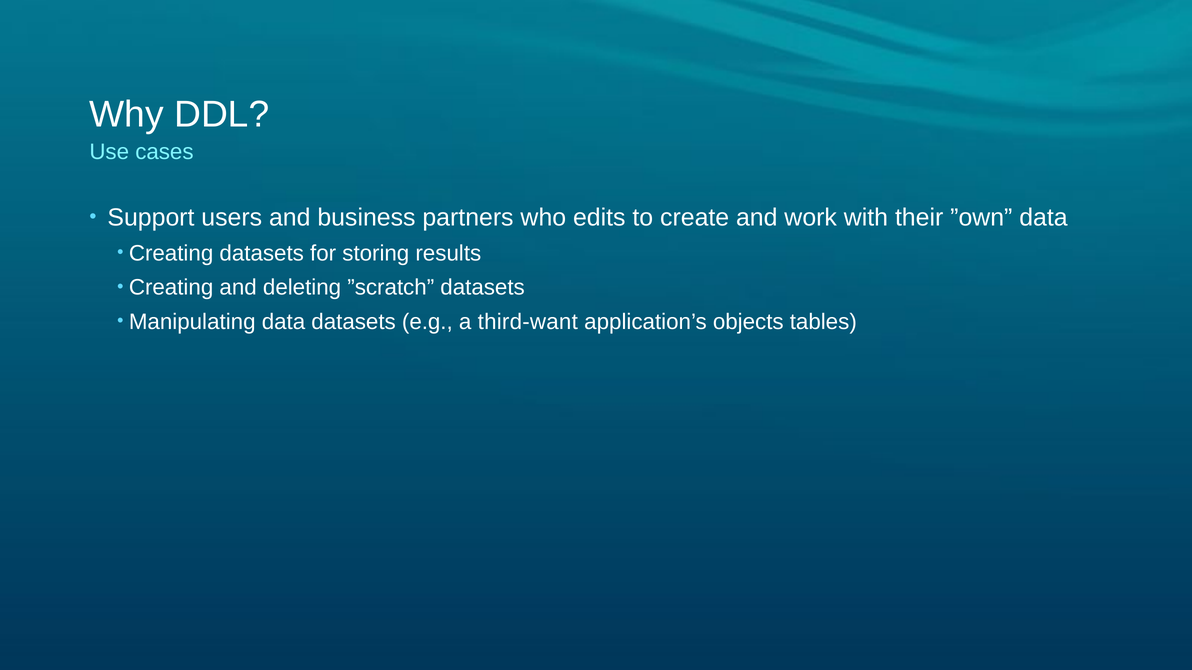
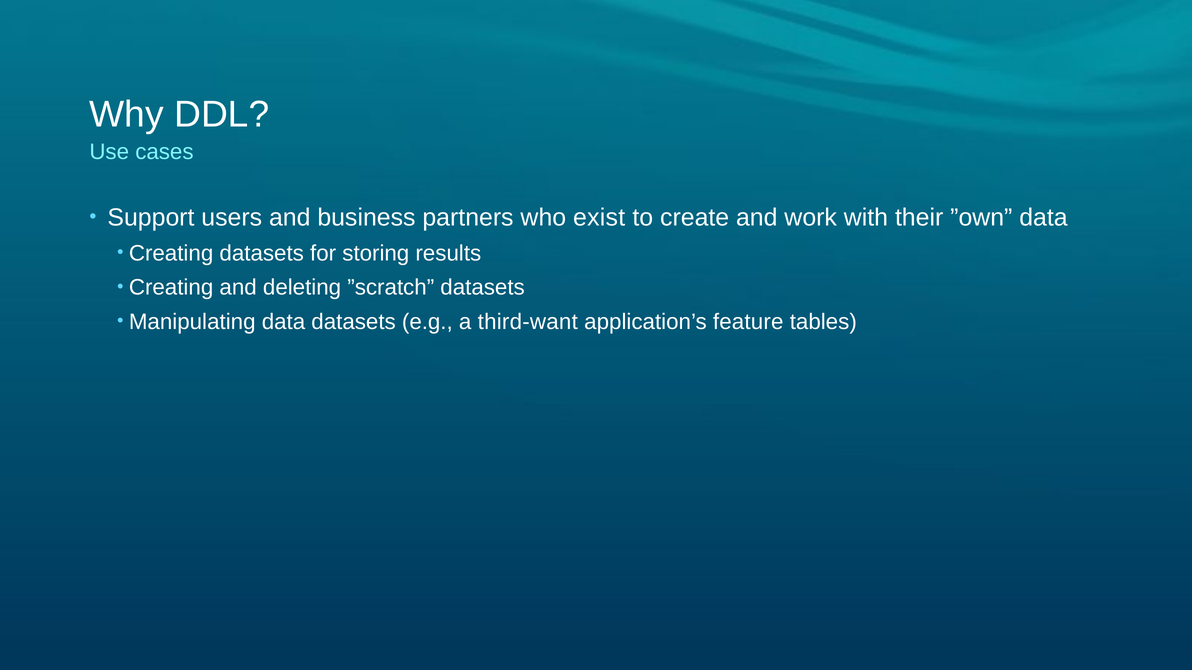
edits: edits -> exist (599, 218)
objects: objects -> feature (748, 322)
